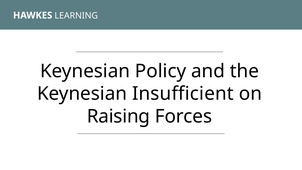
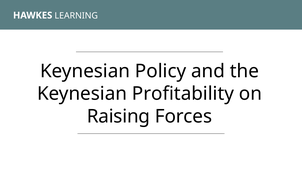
Insufficient: Insufficient -> Profitability (183, 94)
